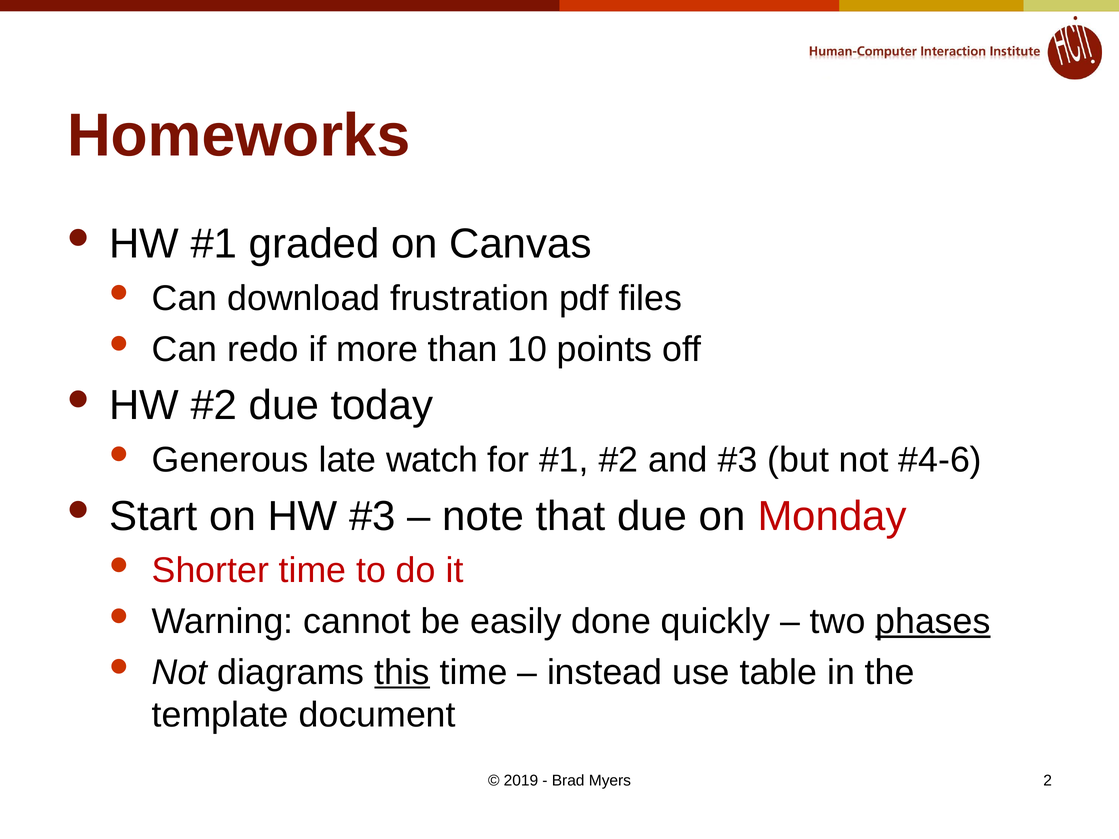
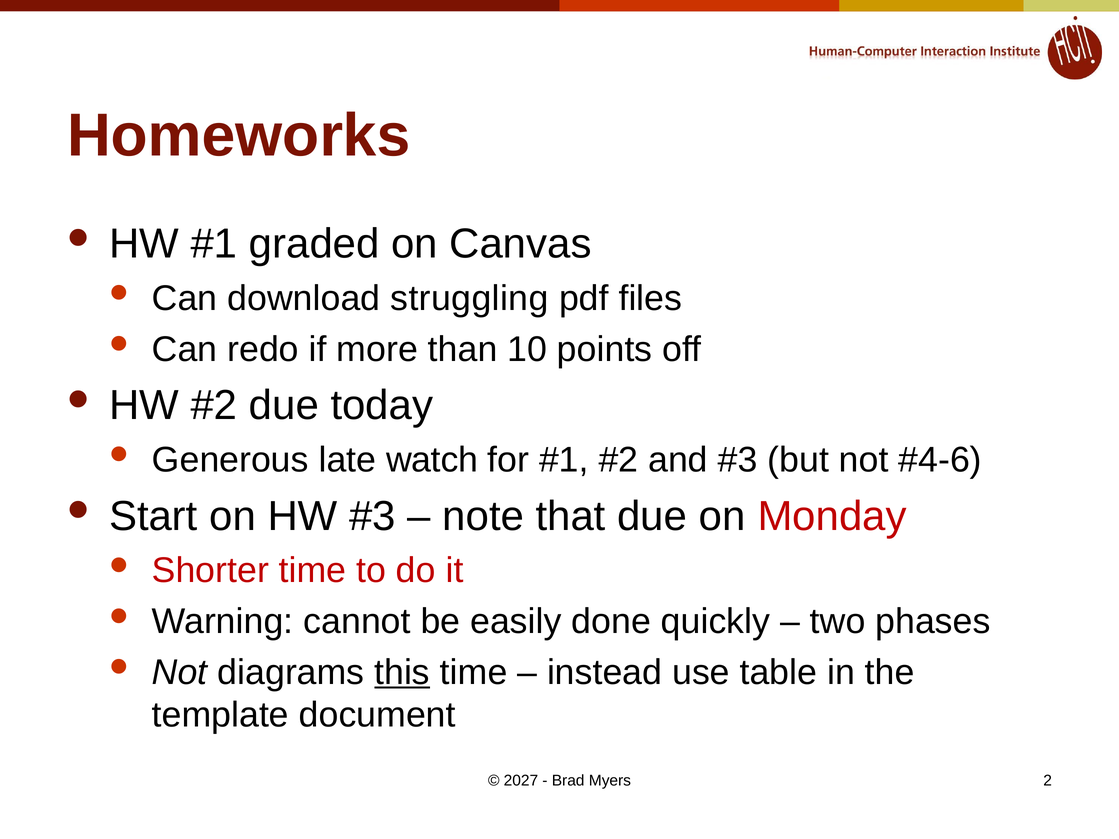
frustration: frustration -> struggling (469, 298)
phases underline: present -> none (933, 622)
2019: 2019 -> 2027 (521, 781)
